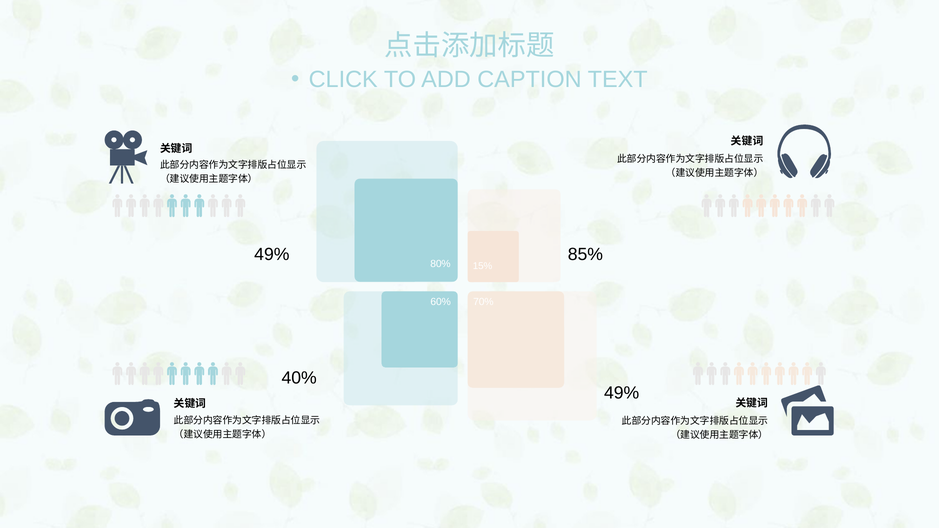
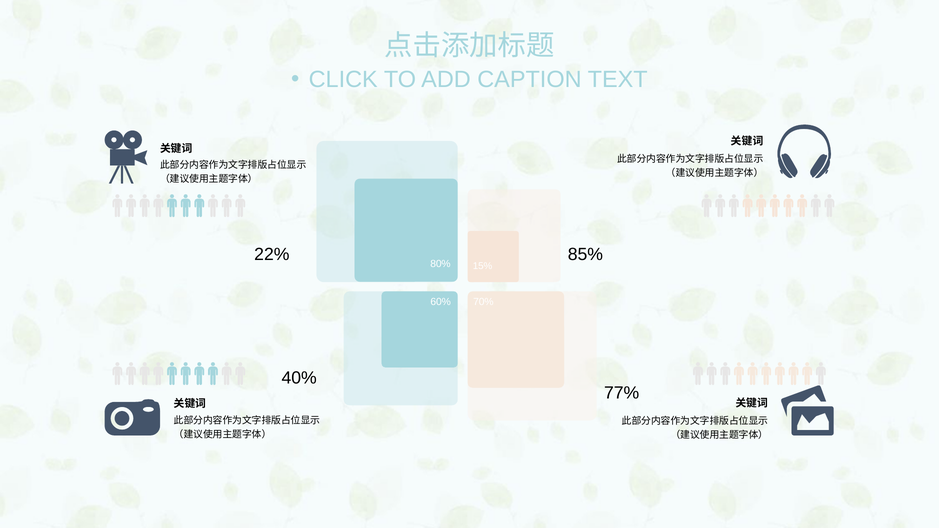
49%: 49% -> 22% (272, 255)
49%: 49% -> 77% (622, 393)
